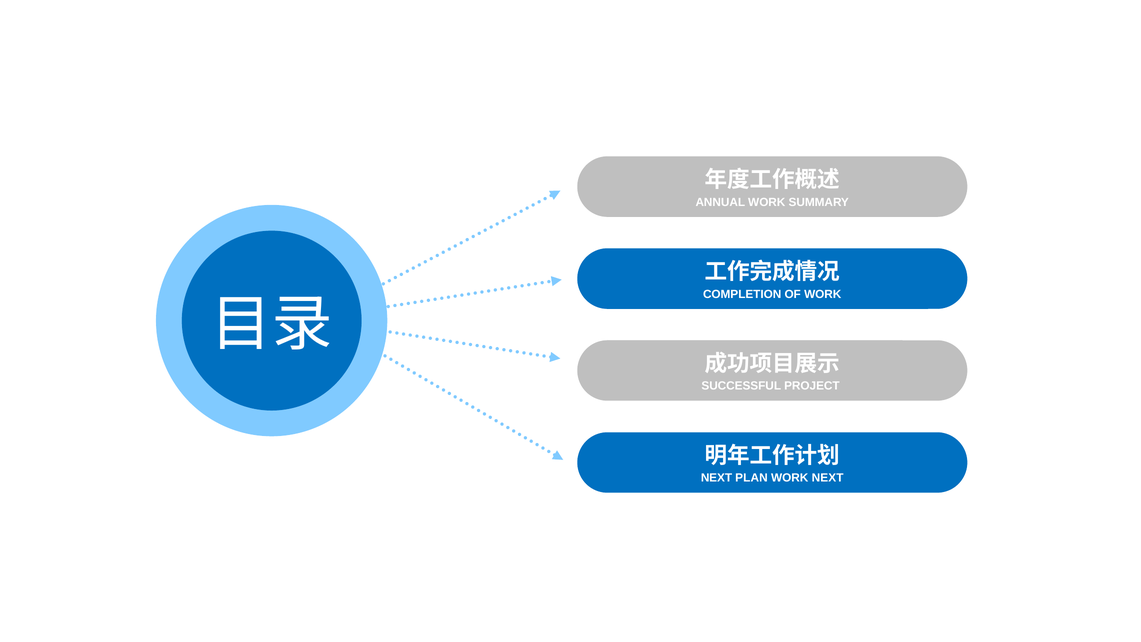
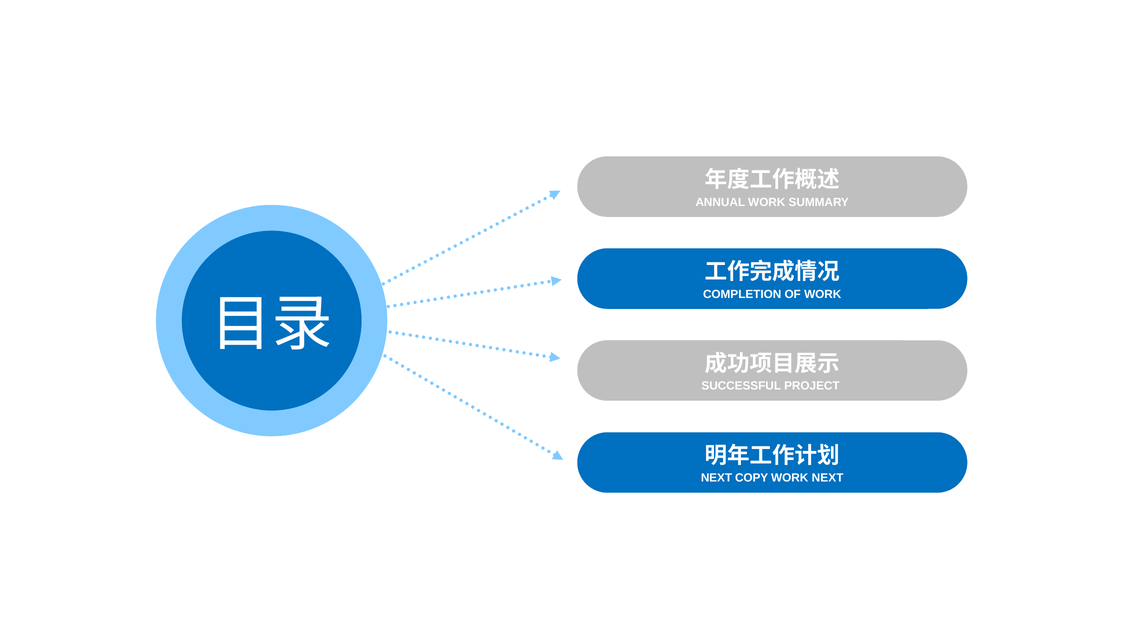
PLAN: PLAN -> COPY (752, 478)
